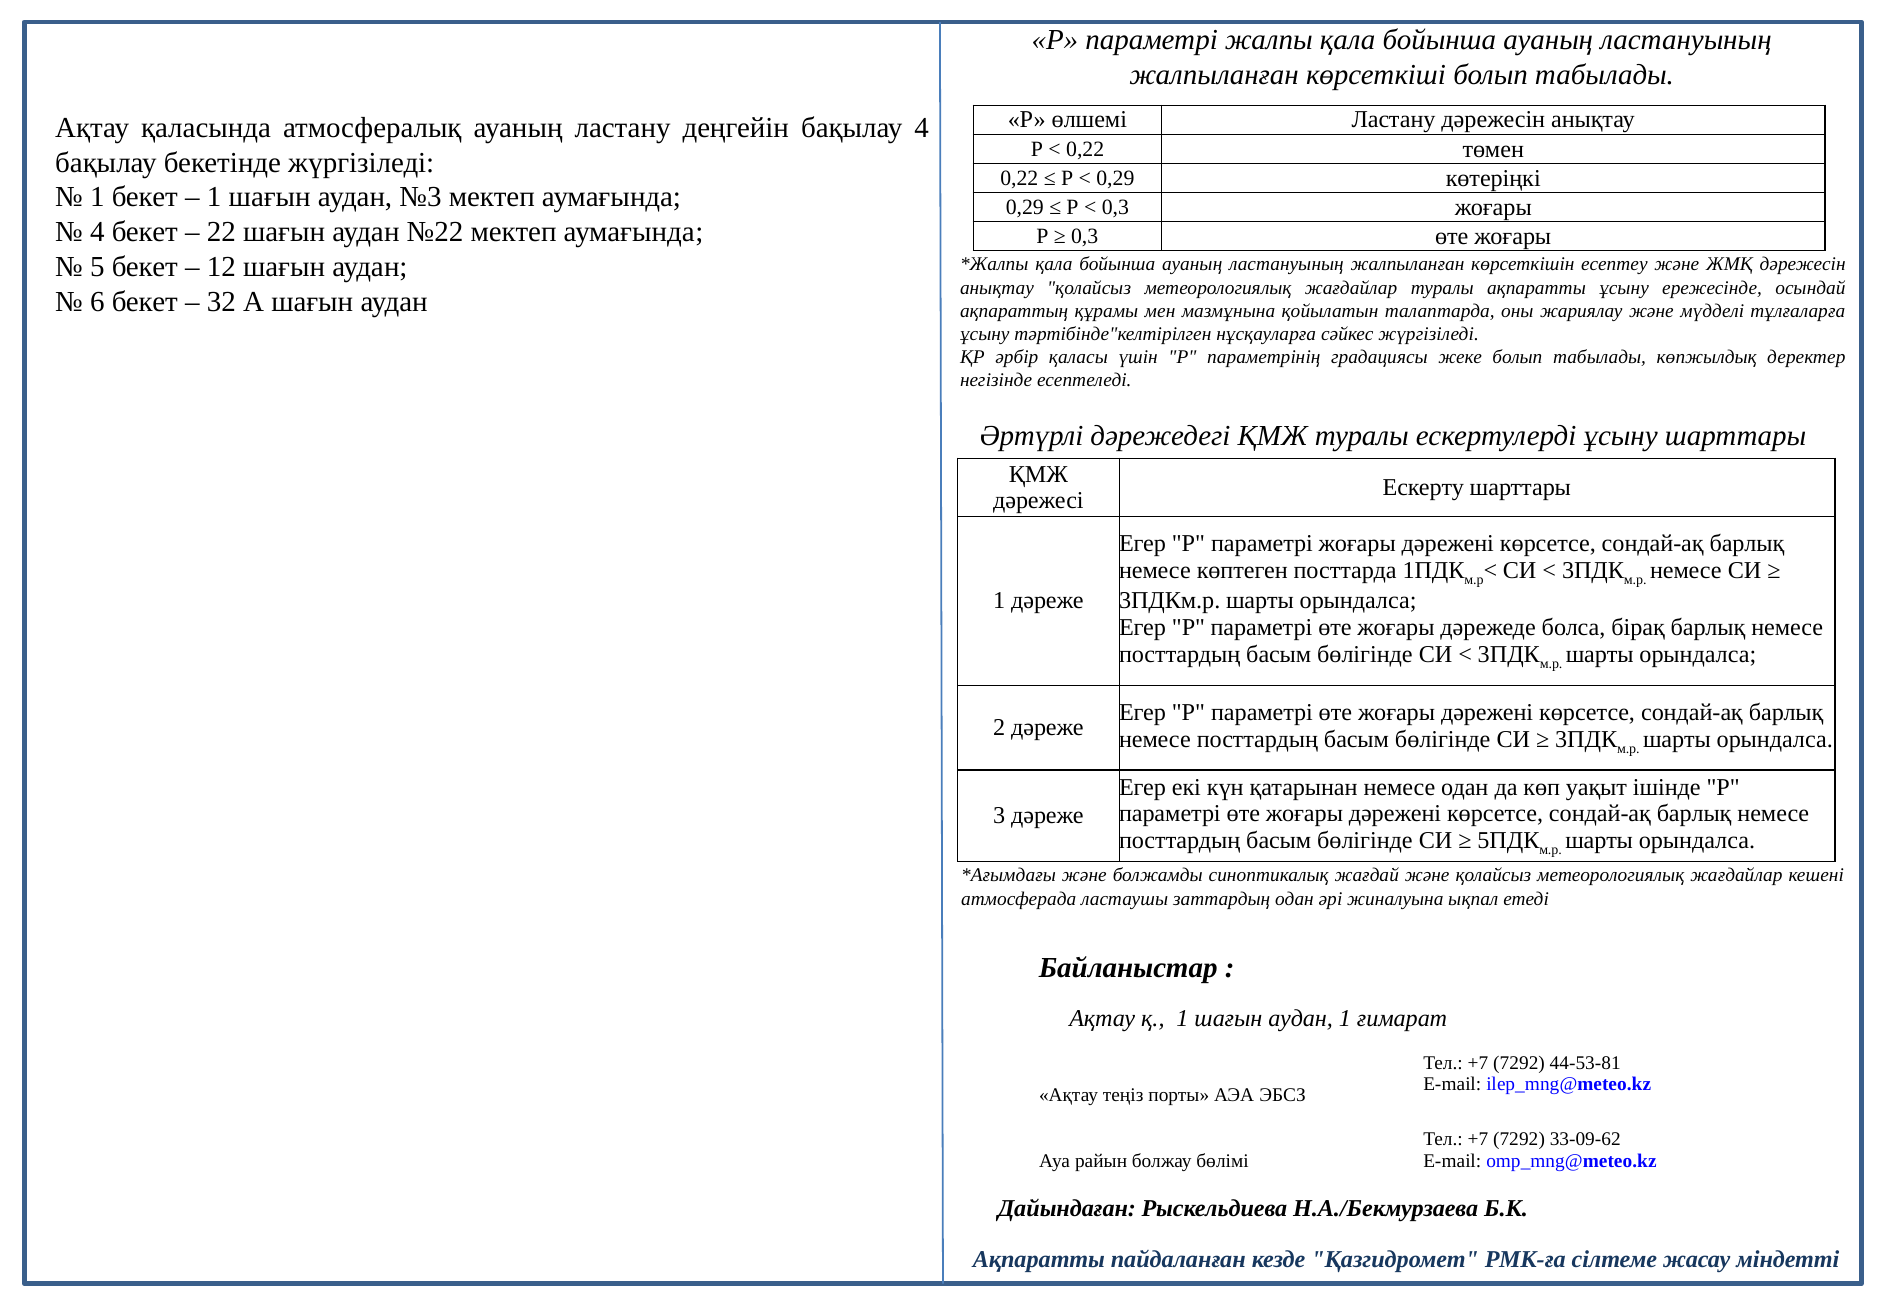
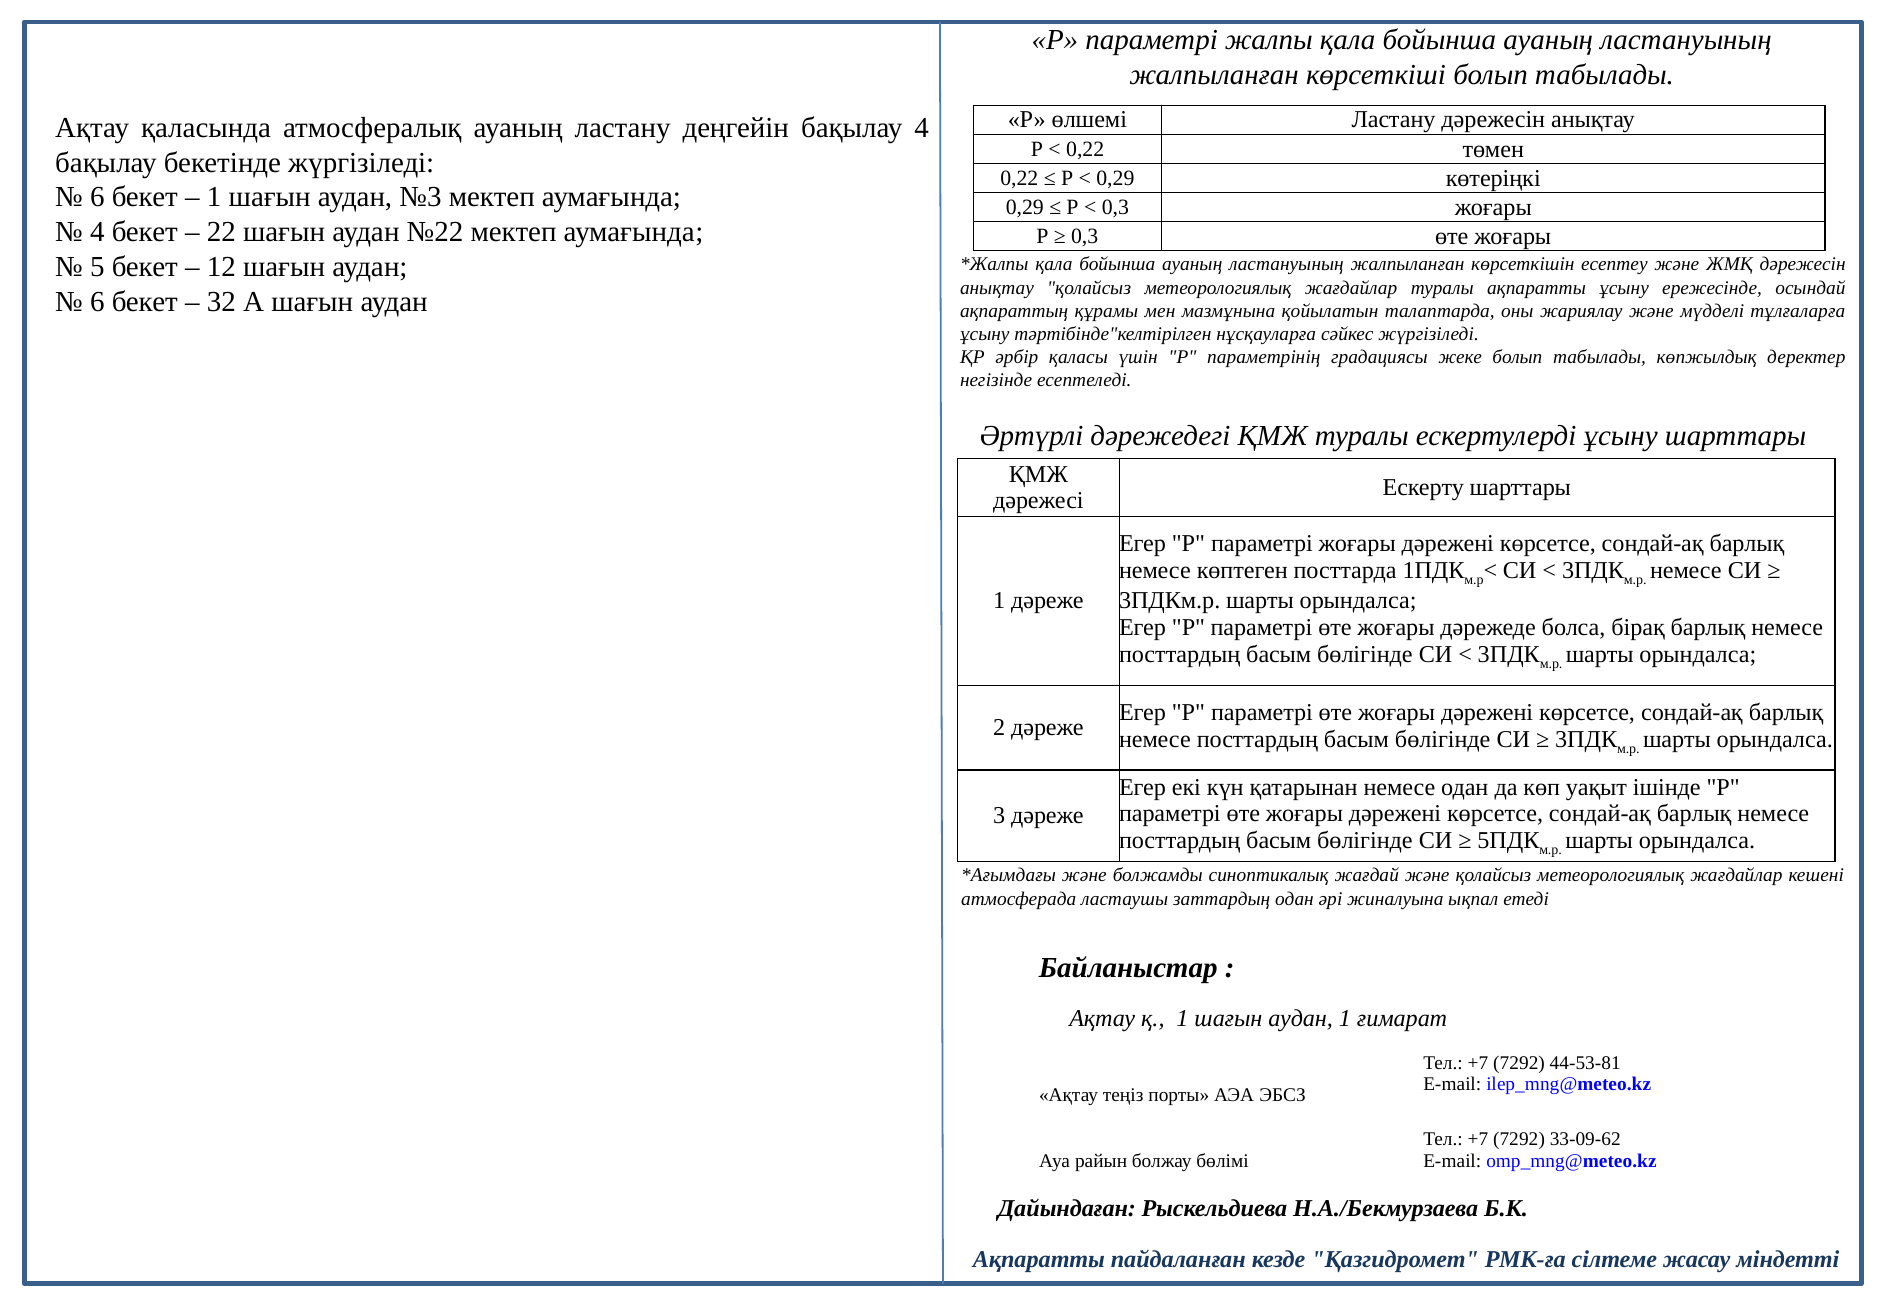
1: 1 -> 6 (97, 197)
